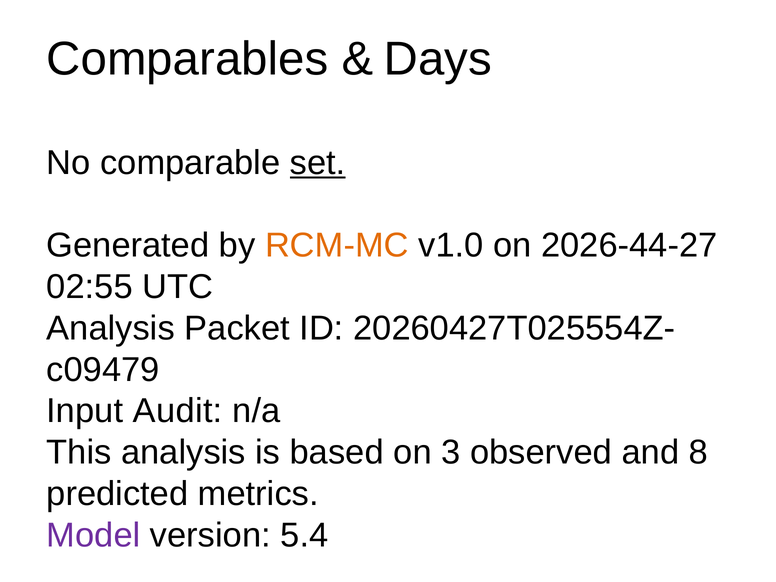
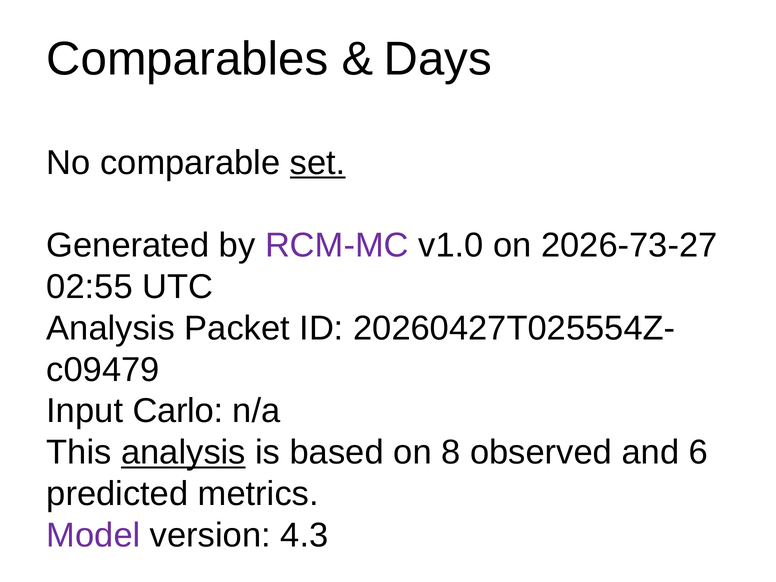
RCM-MC colour: orange -> purple (337, 246)
2026-44-27: 2026-44-27 -> 2026-73-27 (629, 246)
Audit: Audit -> Carlo (178, 411)
analysis underline: none -> present (183, 453)
3: 3 -> 8 (451, 453)
8: 8 -> 6 (698, 453)
5.4: 5.4 -> 4.3 (304, 535)
